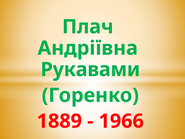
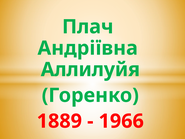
Рукавами: Рукавами -> Аллилуйя (90, 69)
